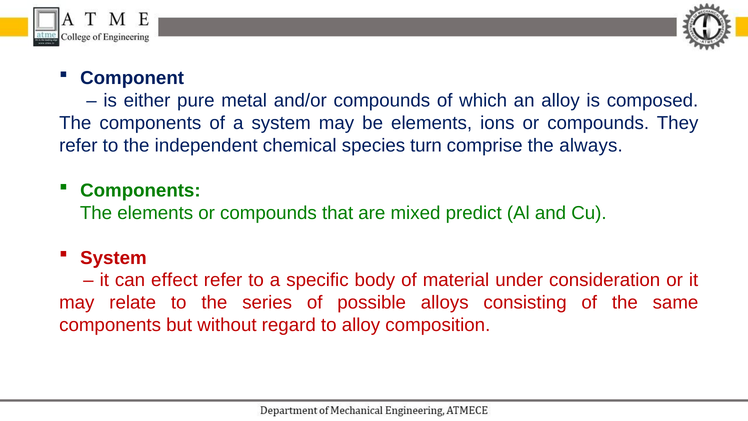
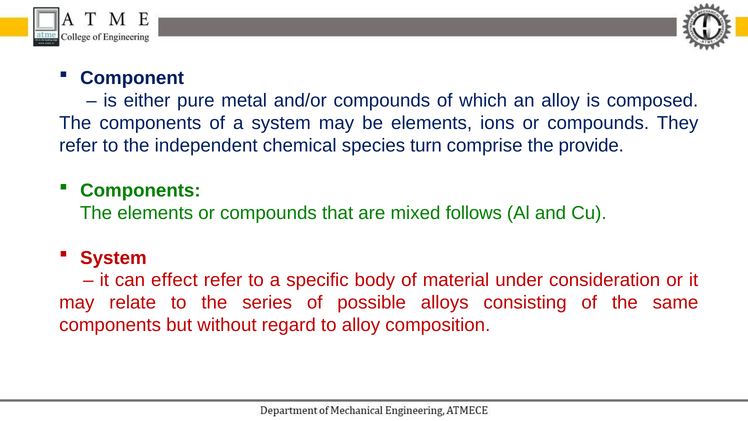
always: always -> provide (591, 145)
predict: predict -> follows (474, 213)
